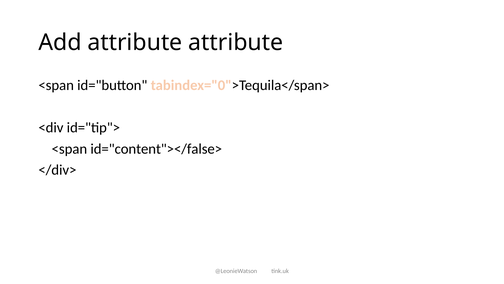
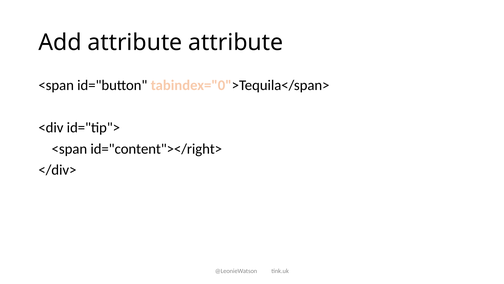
id="content"></false>: id="content"></false> -> id="content"></right> (156, 149)
